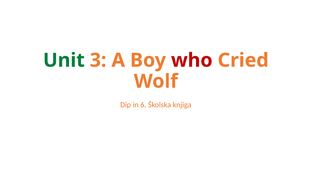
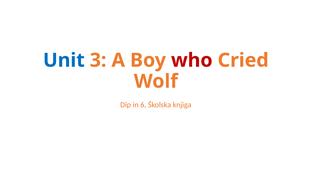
Unit colour: green -> blue (64, 60)
